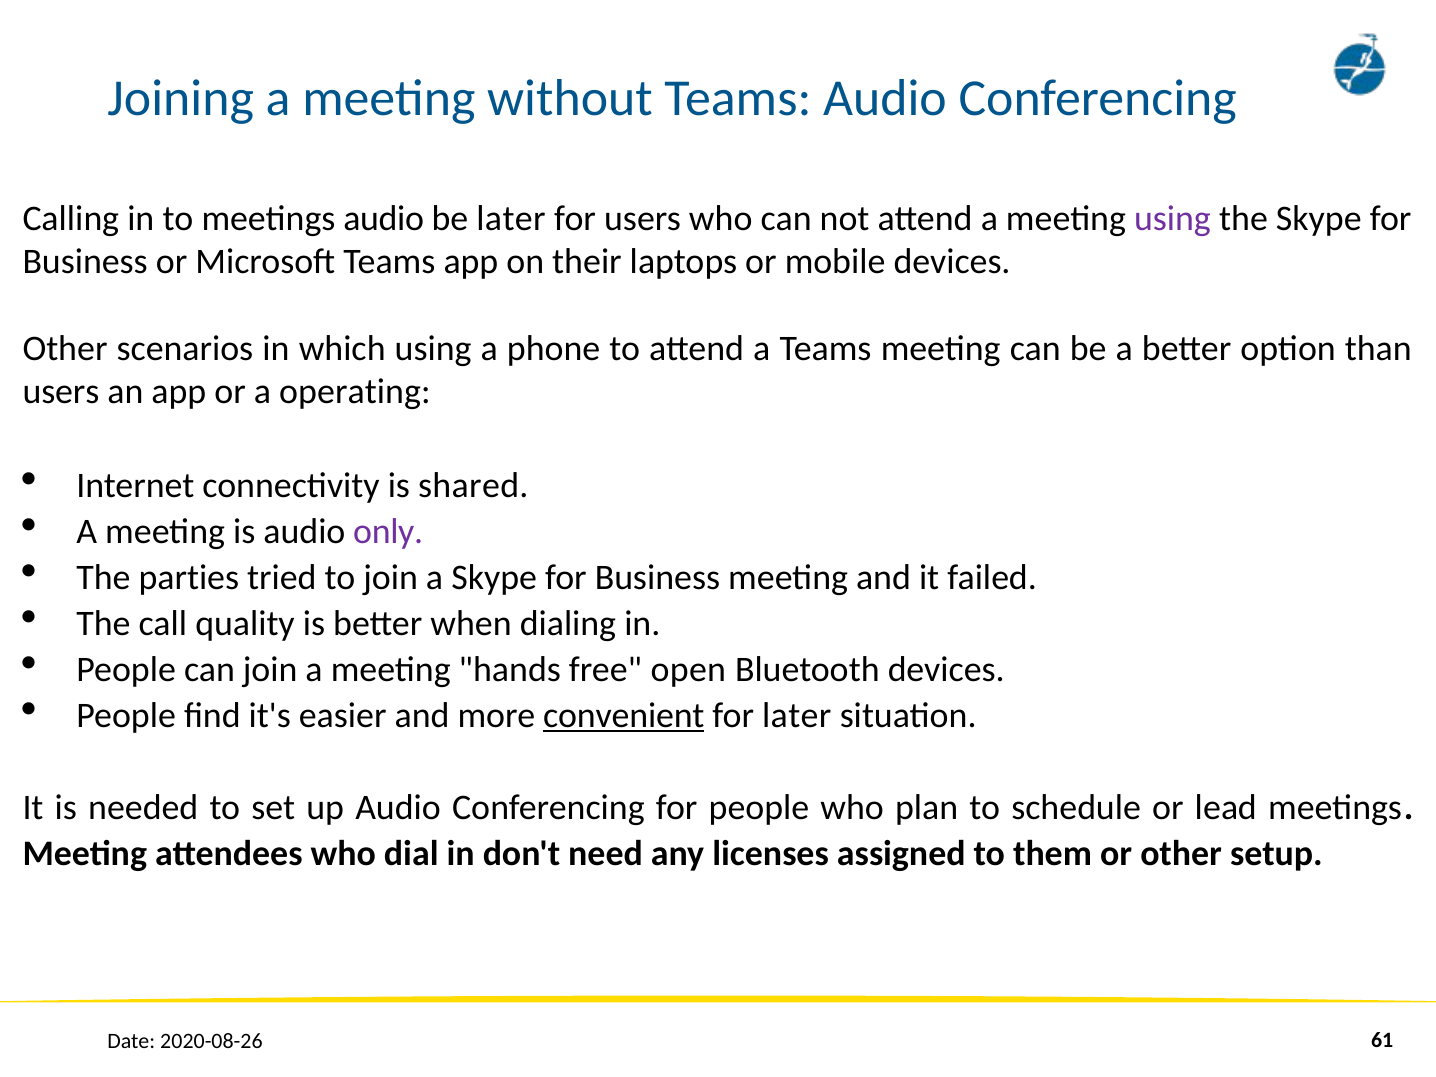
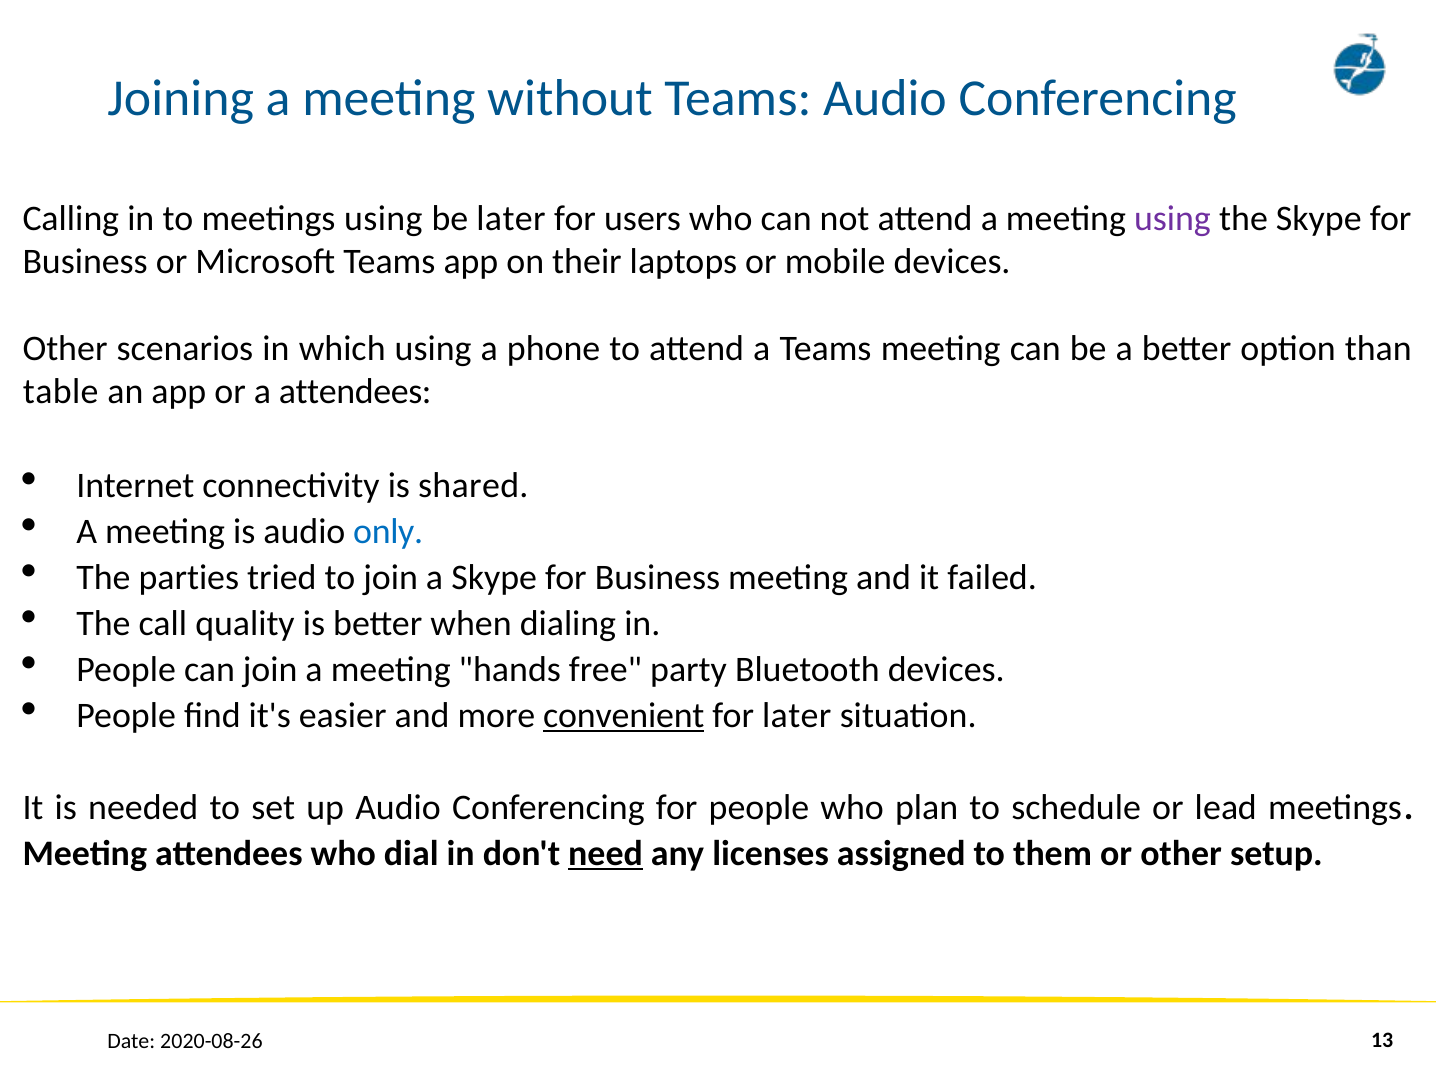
meetings audio: audio -> using (383, 219)
users: users -> table (61, 391)
a operating: operating -> attendees (355, 391)
only colour: purple -> blue (388, 531)
open: open -> party (689, 670)
need underline: none -> present (605, 854)
61: 61 -> 13 (1382, 1041)
